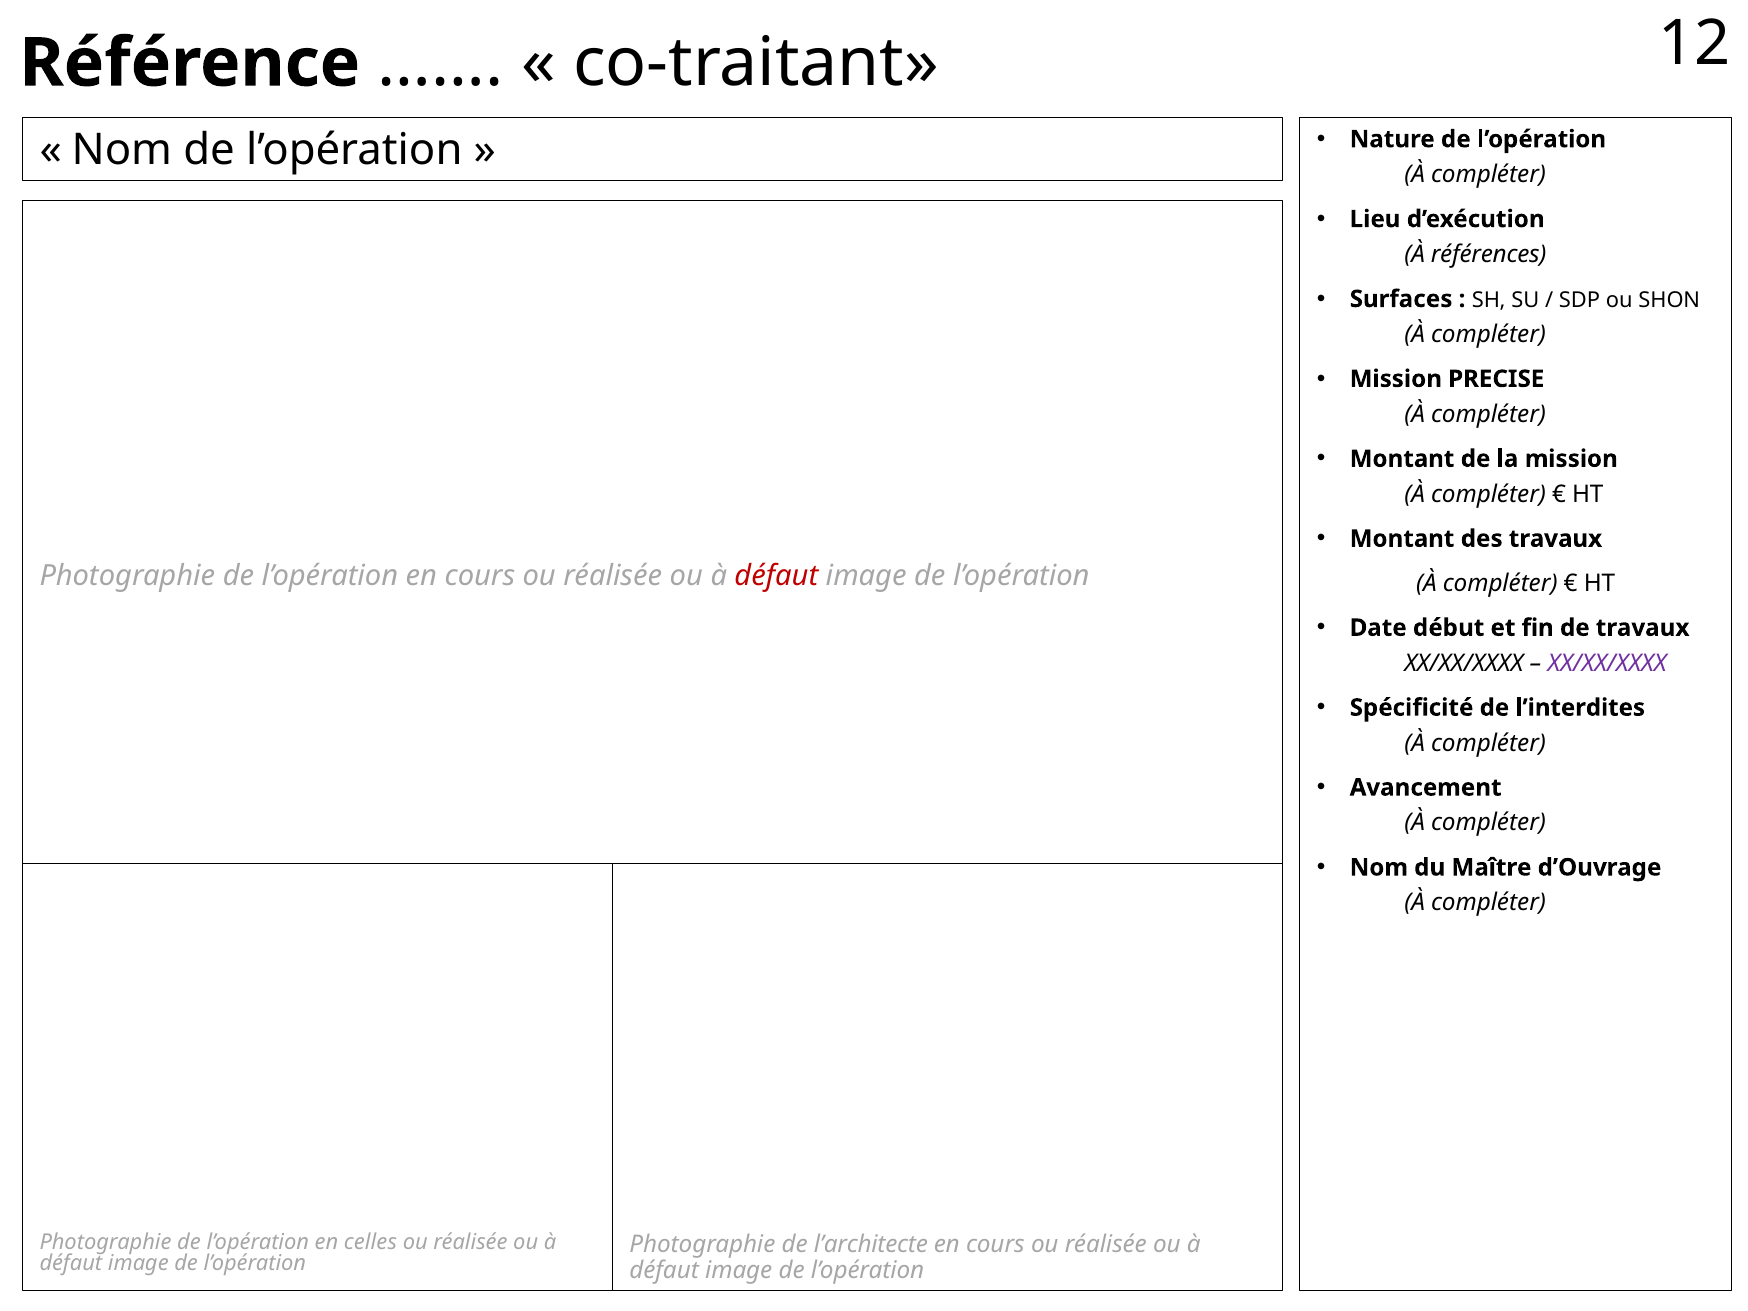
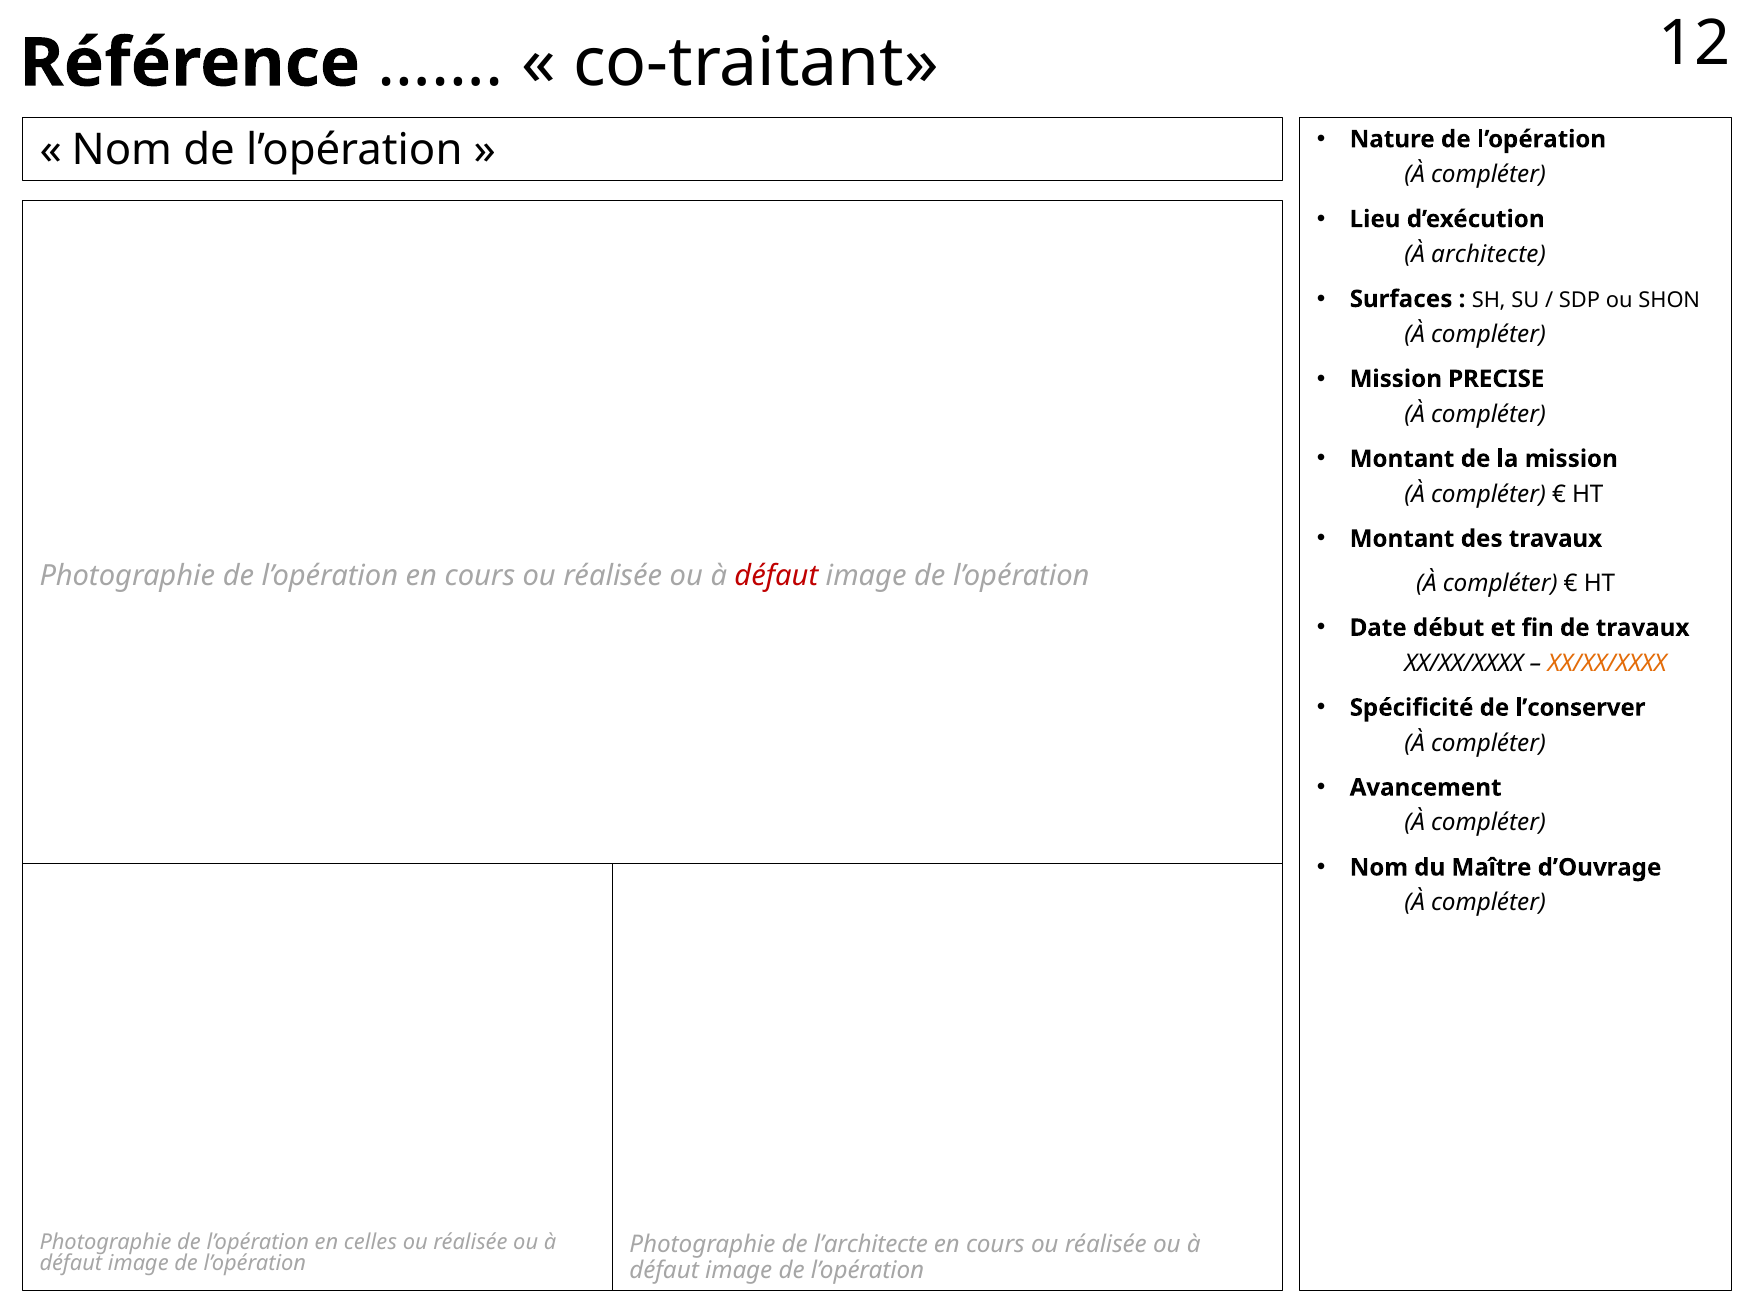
références: références -> architecte (1488, 255)
XX/XX/XXXX colour: purple -> orange (1607, 663)
l’interdites: l’interdites -> l’conserver (1580, 708)
